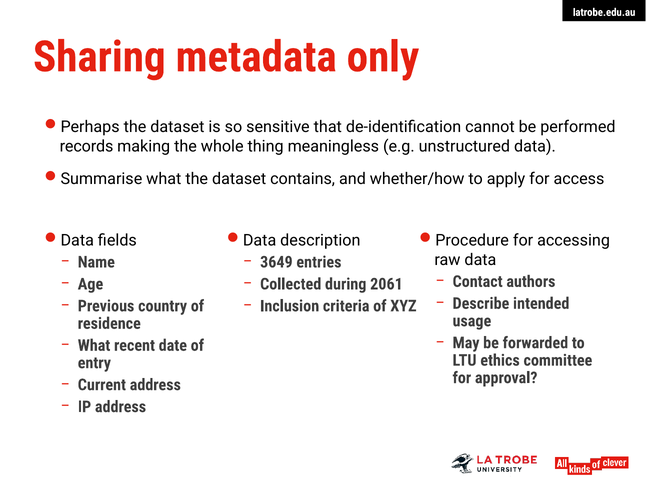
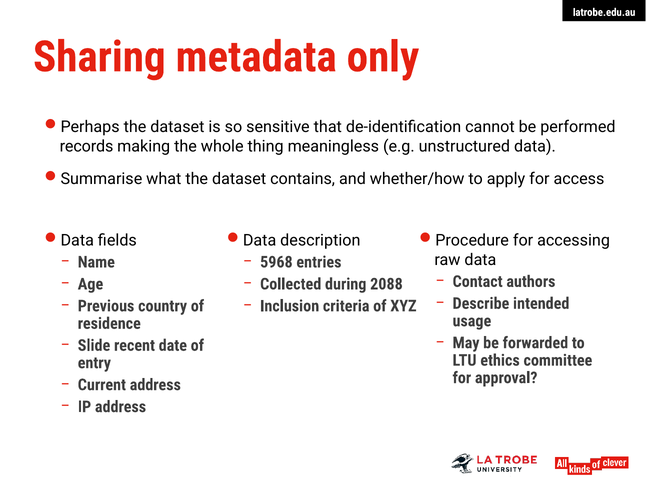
3649: 3649 -> 5968 (276, 262)
2061: 2061 -> 2088 (386, 284)
What: What -> Slide (94, 345)
